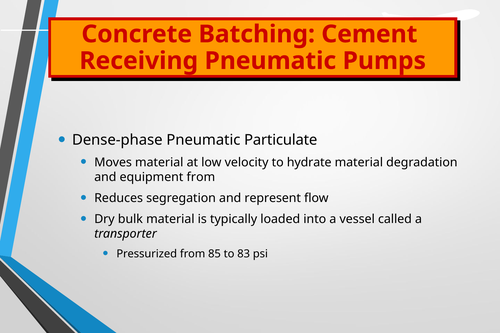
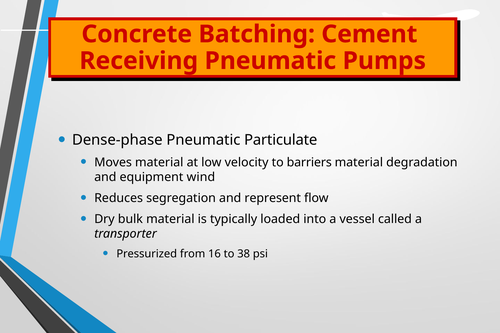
hydrate: hydrate -> barriers (309, 162)
equipment from: from -> wind (201, 177)
85: 85 -> 16 (214, 254)
83: 83 -> 38 (244, 254)
